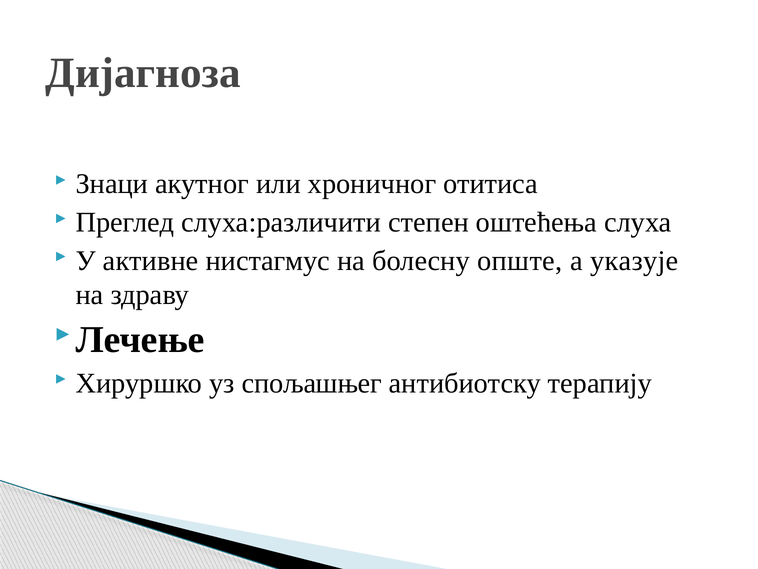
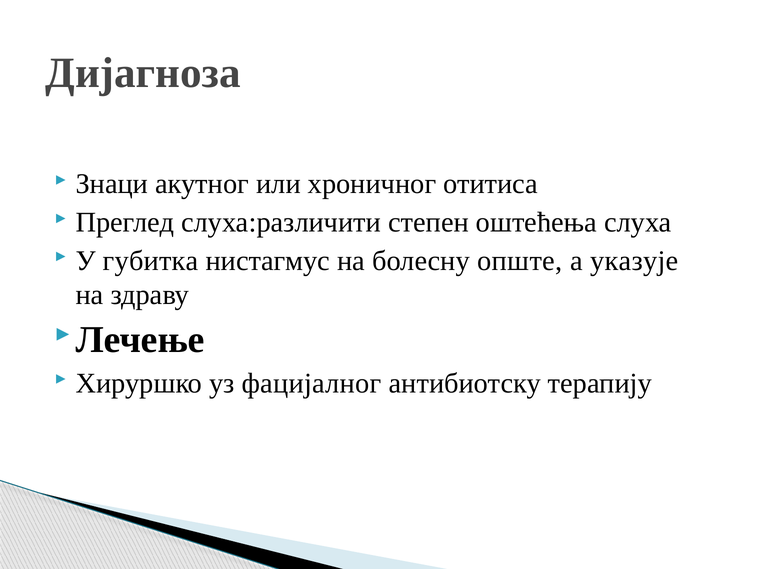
активне: активне -> губитка (151, 261)
спољашњег: спољашњег -> фацијалног (312, 383)
